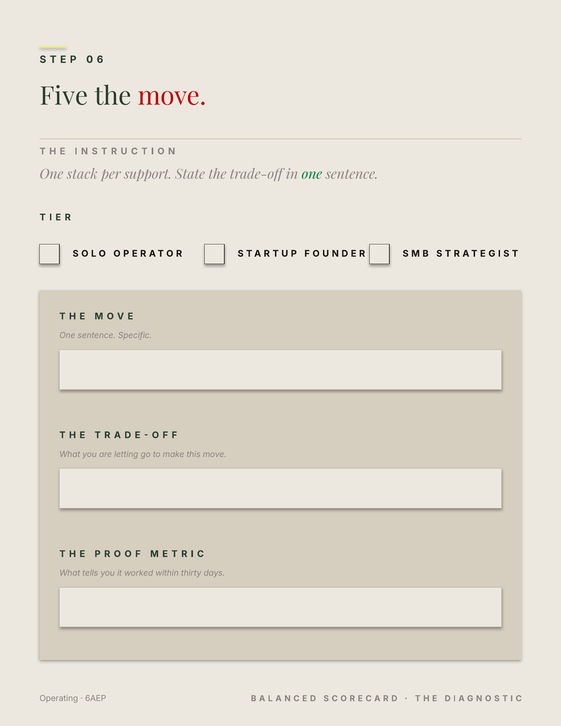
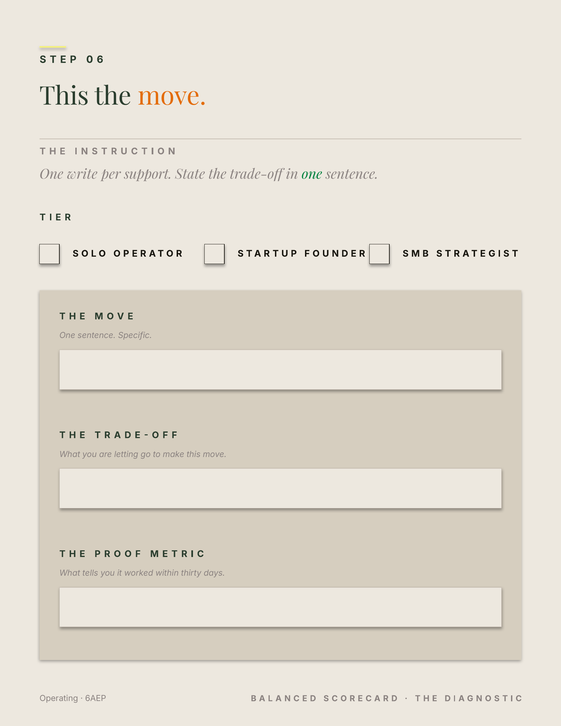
Five: Five -> This (64, 96)
move colour: red -> orange (172, 96)
stack: stack -> write (82, 174)
